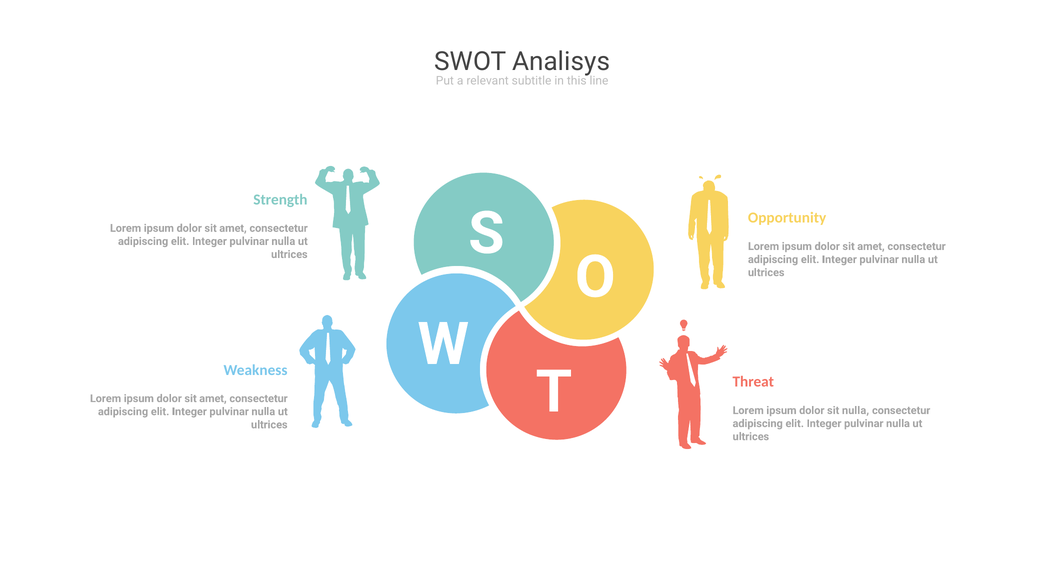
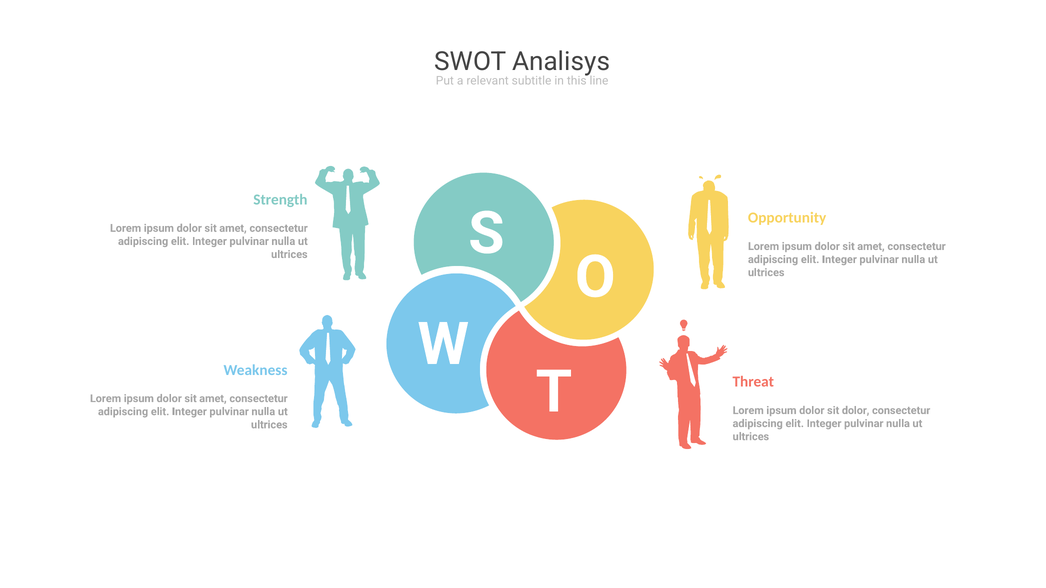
sit nulla: nulla -> dolor (856, 411)
